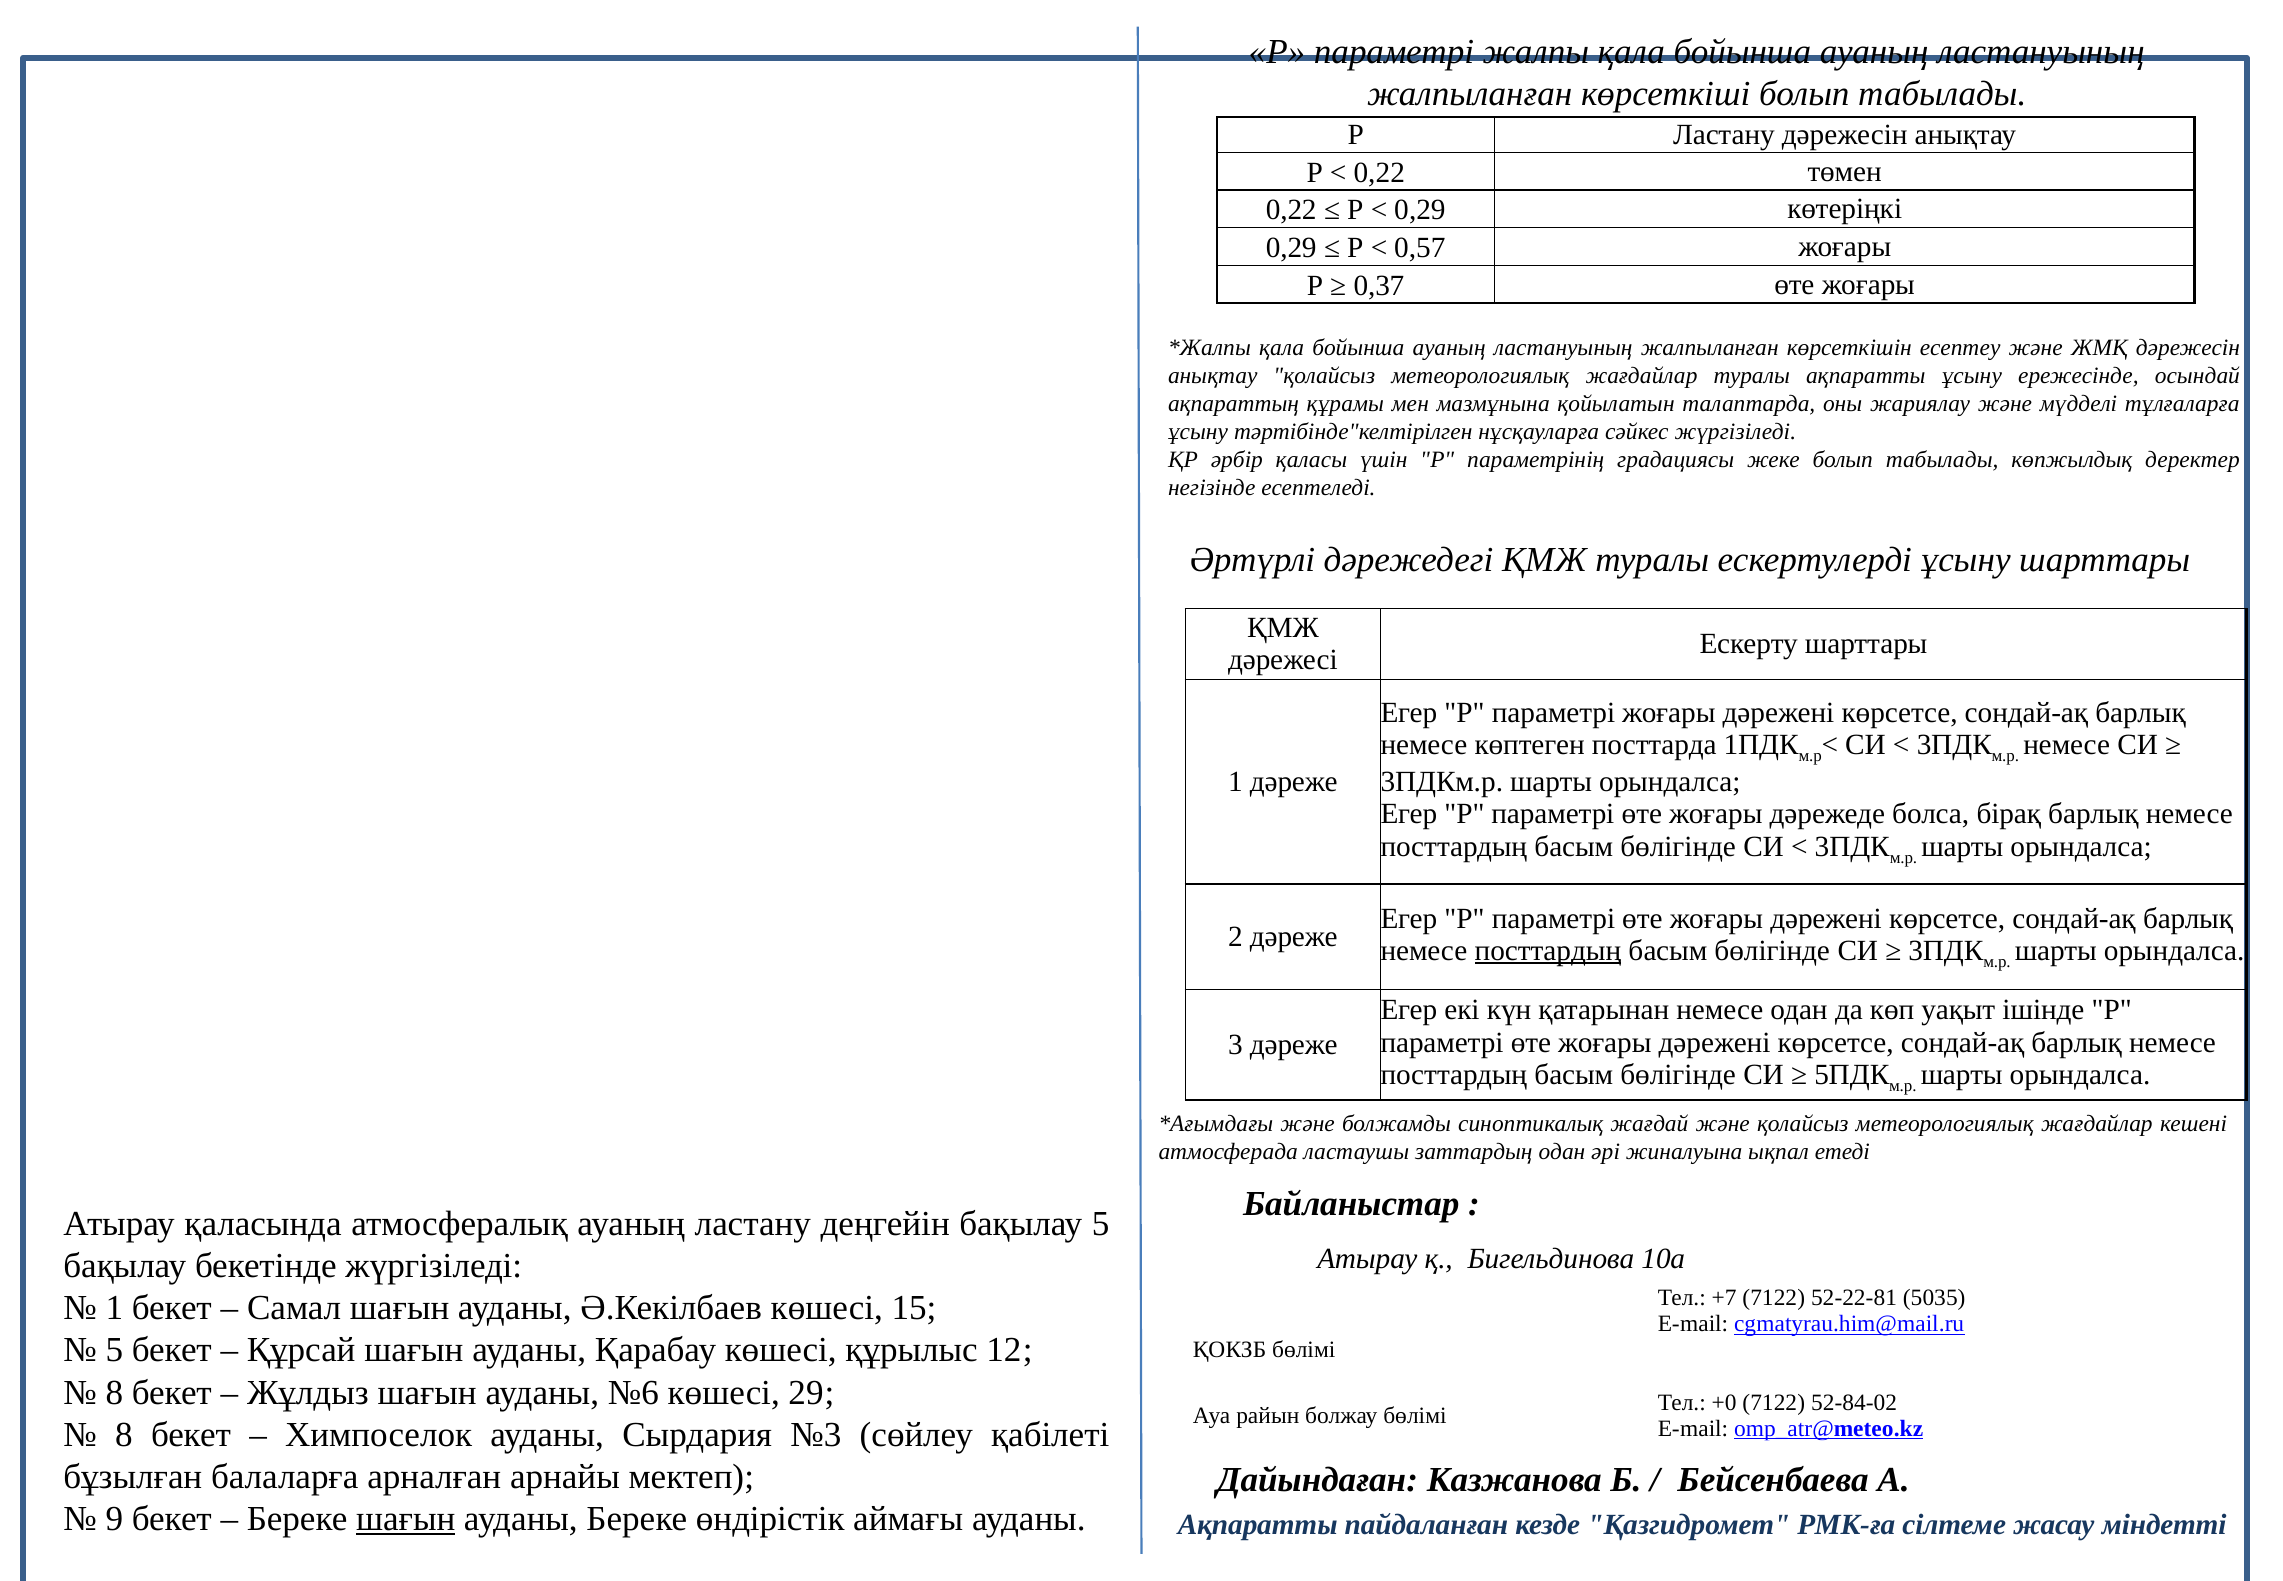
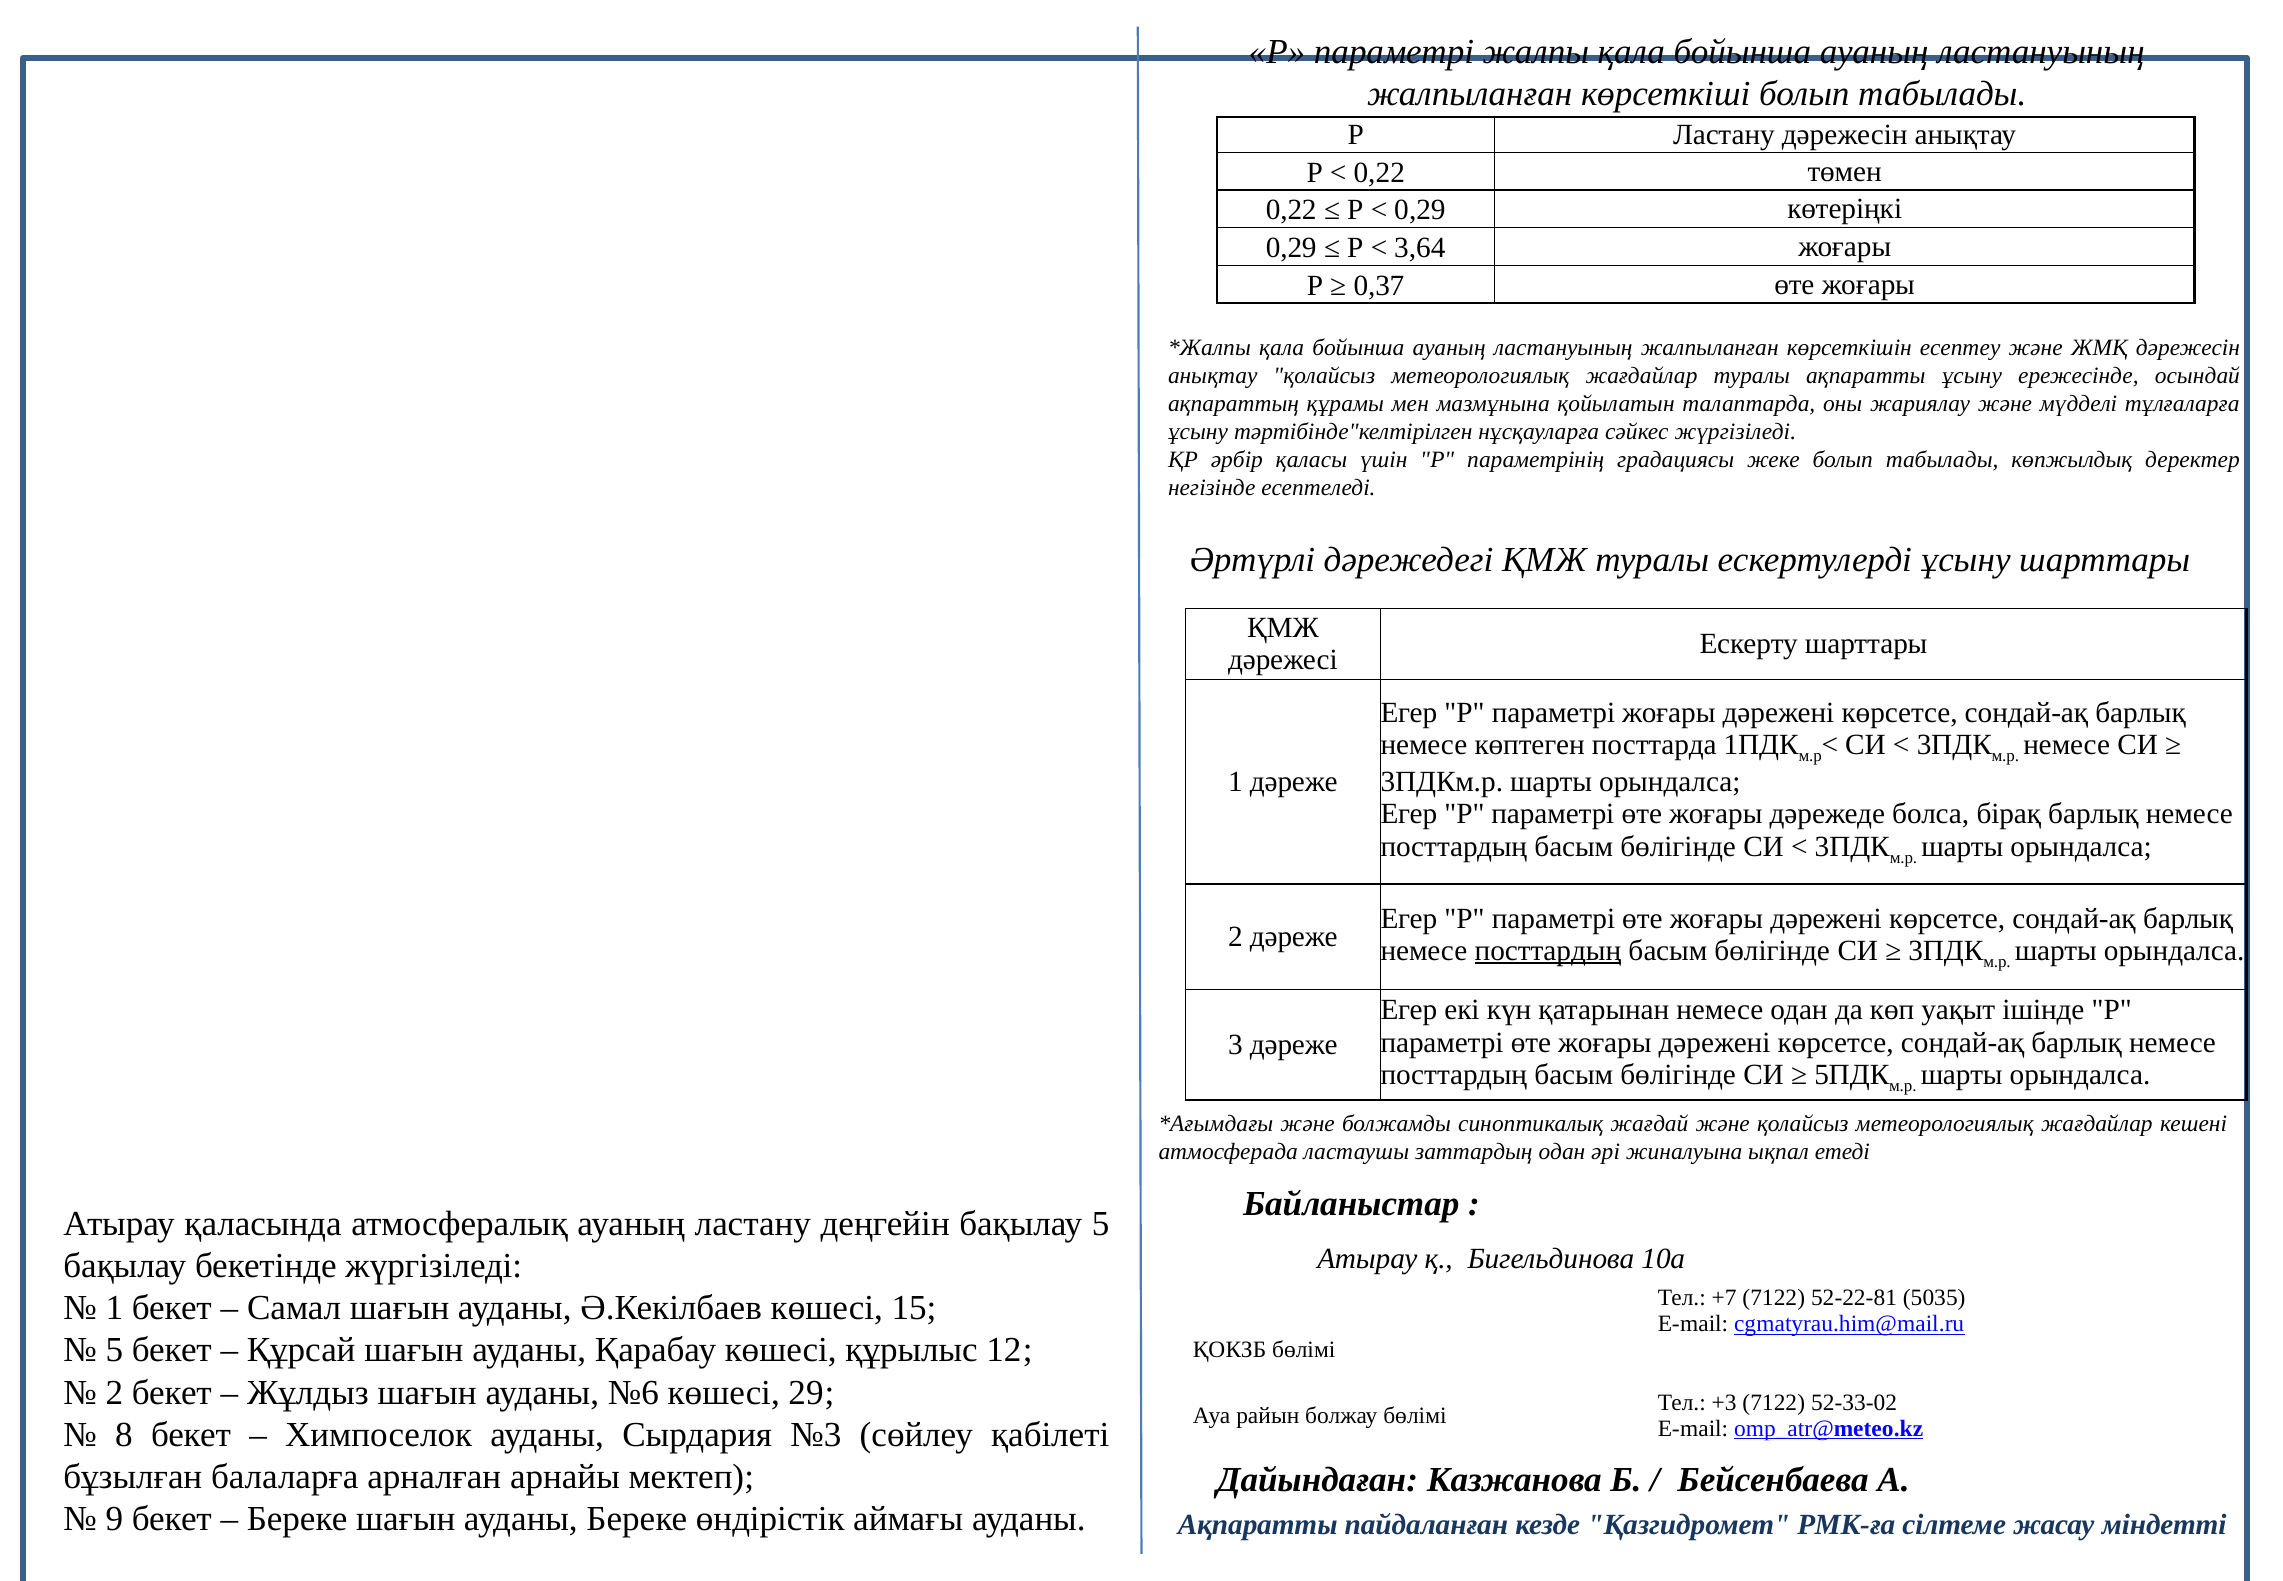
0,57: 0,57 -> 3,64 (1420, 248)
8: 8 -> 2 (114, 1392)
+0: +0 -> +3 (1724, 1402)
52-84-02: 52-84-02 -> 52-33-02 (1854, 1402)
шағын underline: present -> none (406, 1519)
